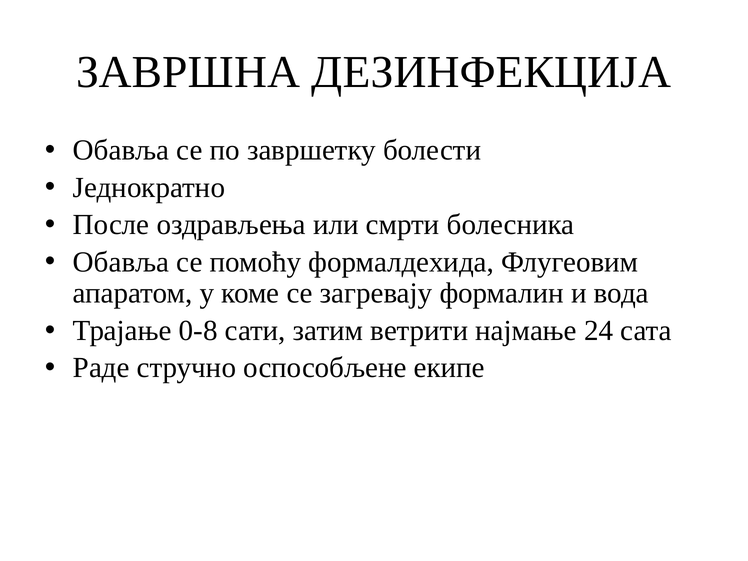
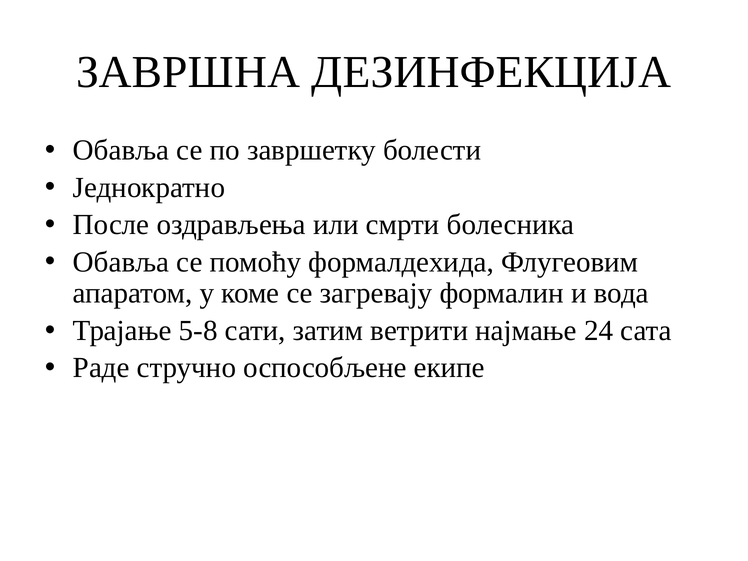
0-8: 0-8 -> 5-8 (198, 331)
